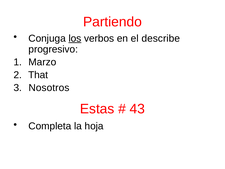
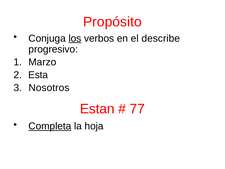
Partiendo: Partiendo -> Propósito (112, 22)
That: That -> Esta (38, 75)
Estas: Estas -> Estan (97, 109)
43: 43 -> 77 (137, 109)
Completa underline: none -> present (50, 126)
